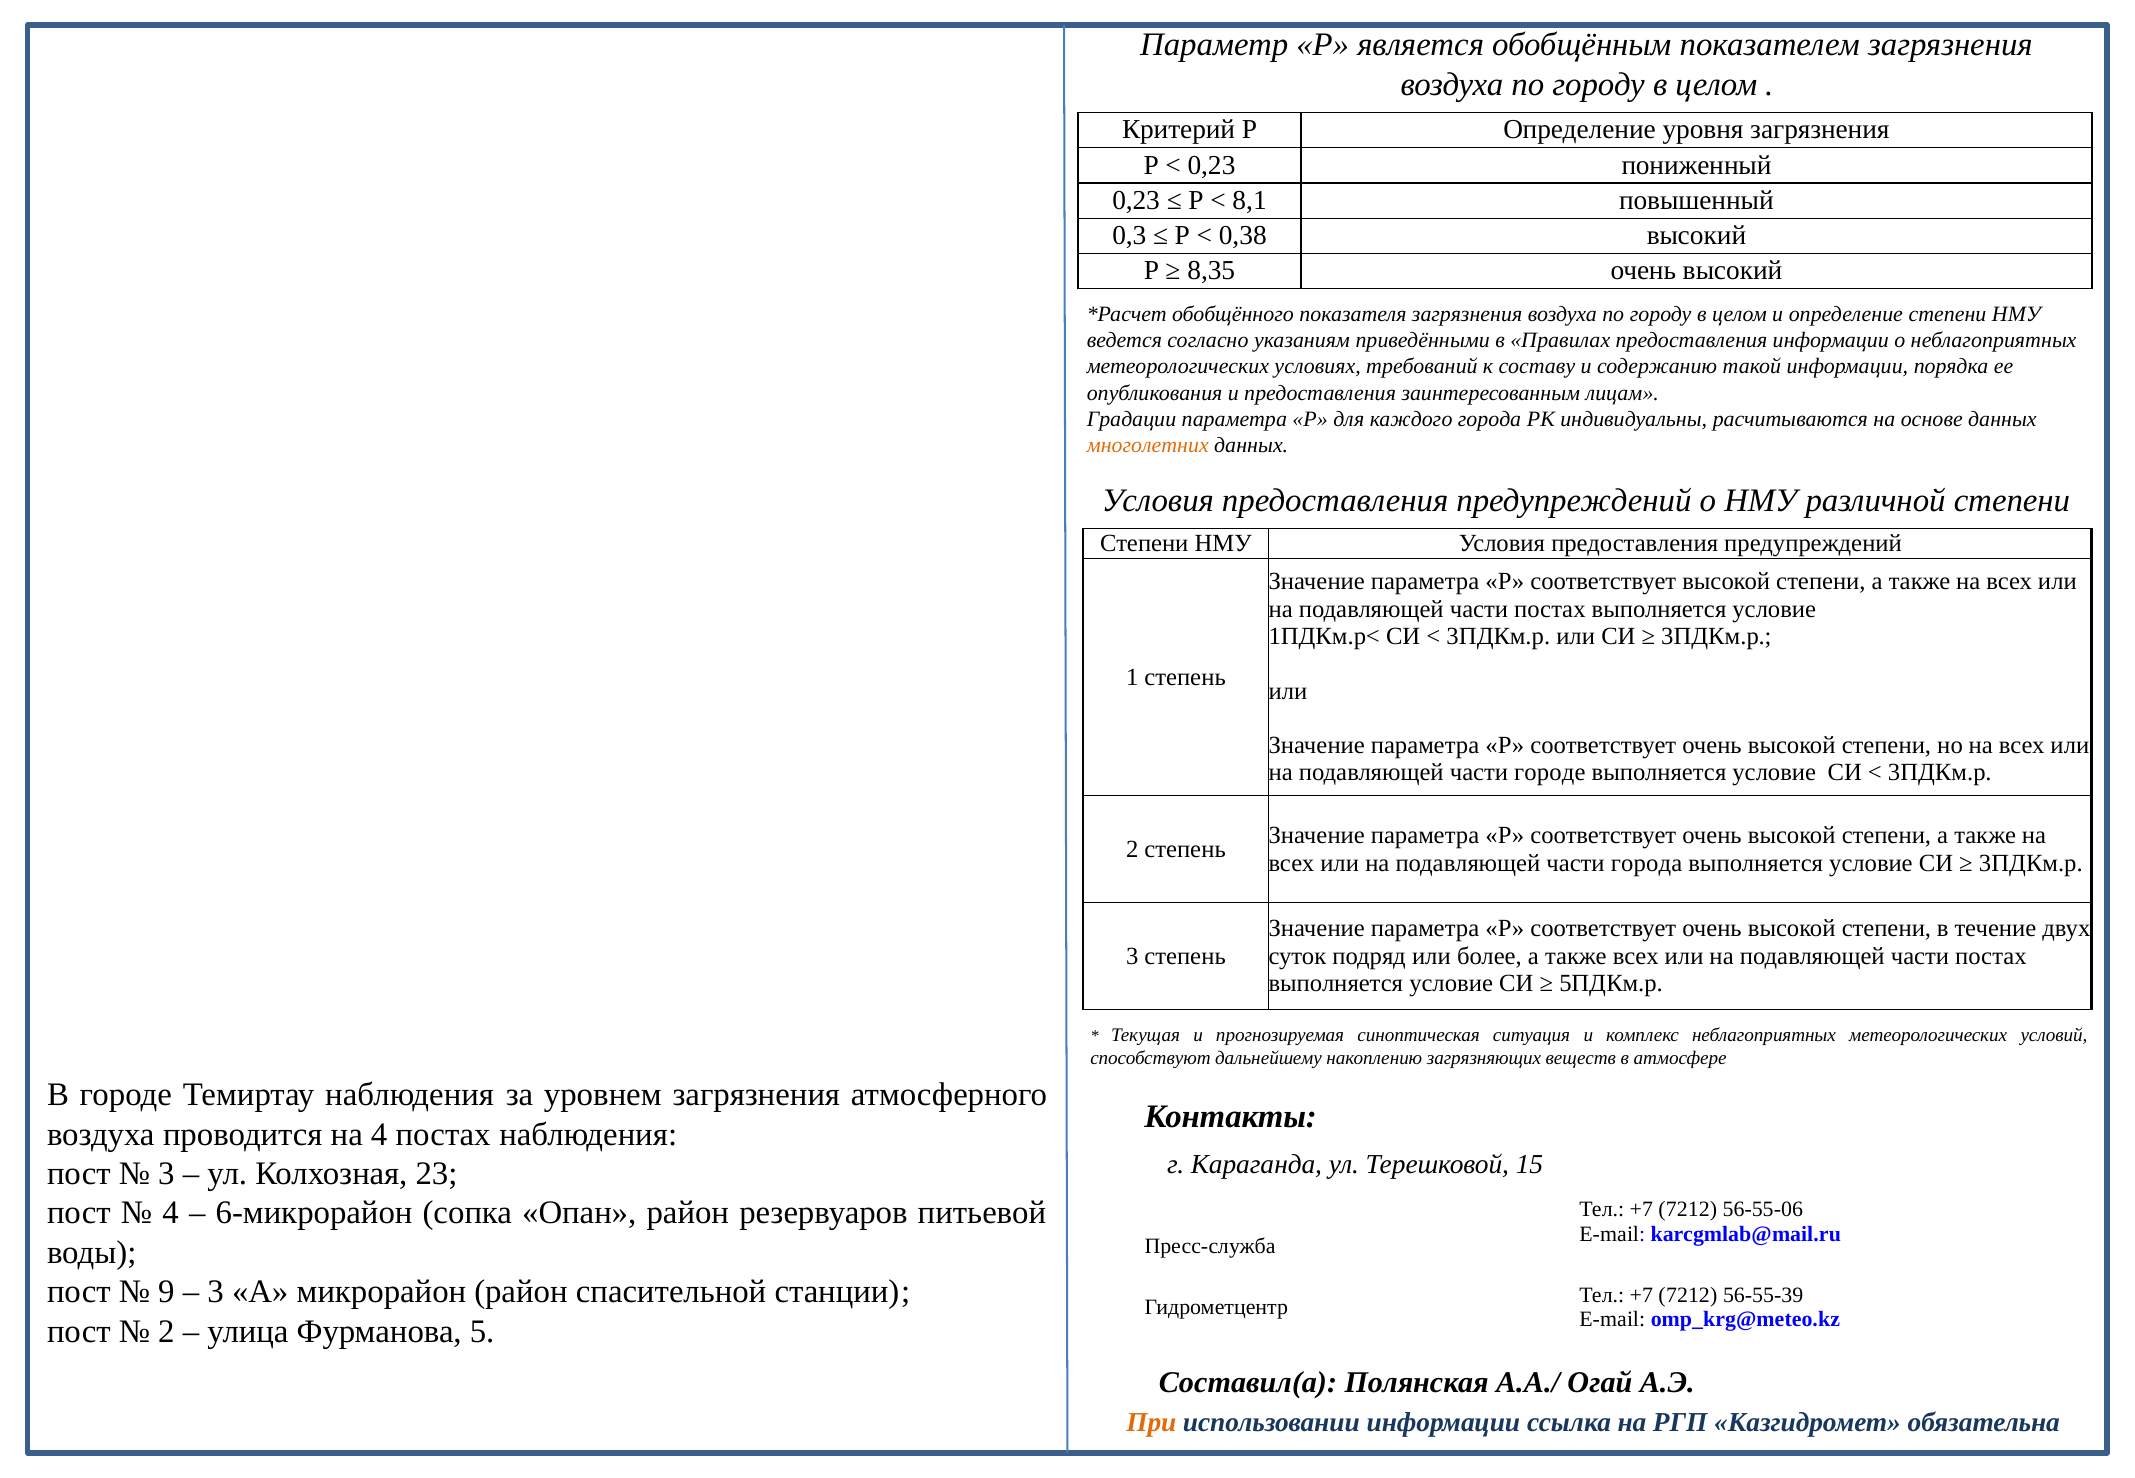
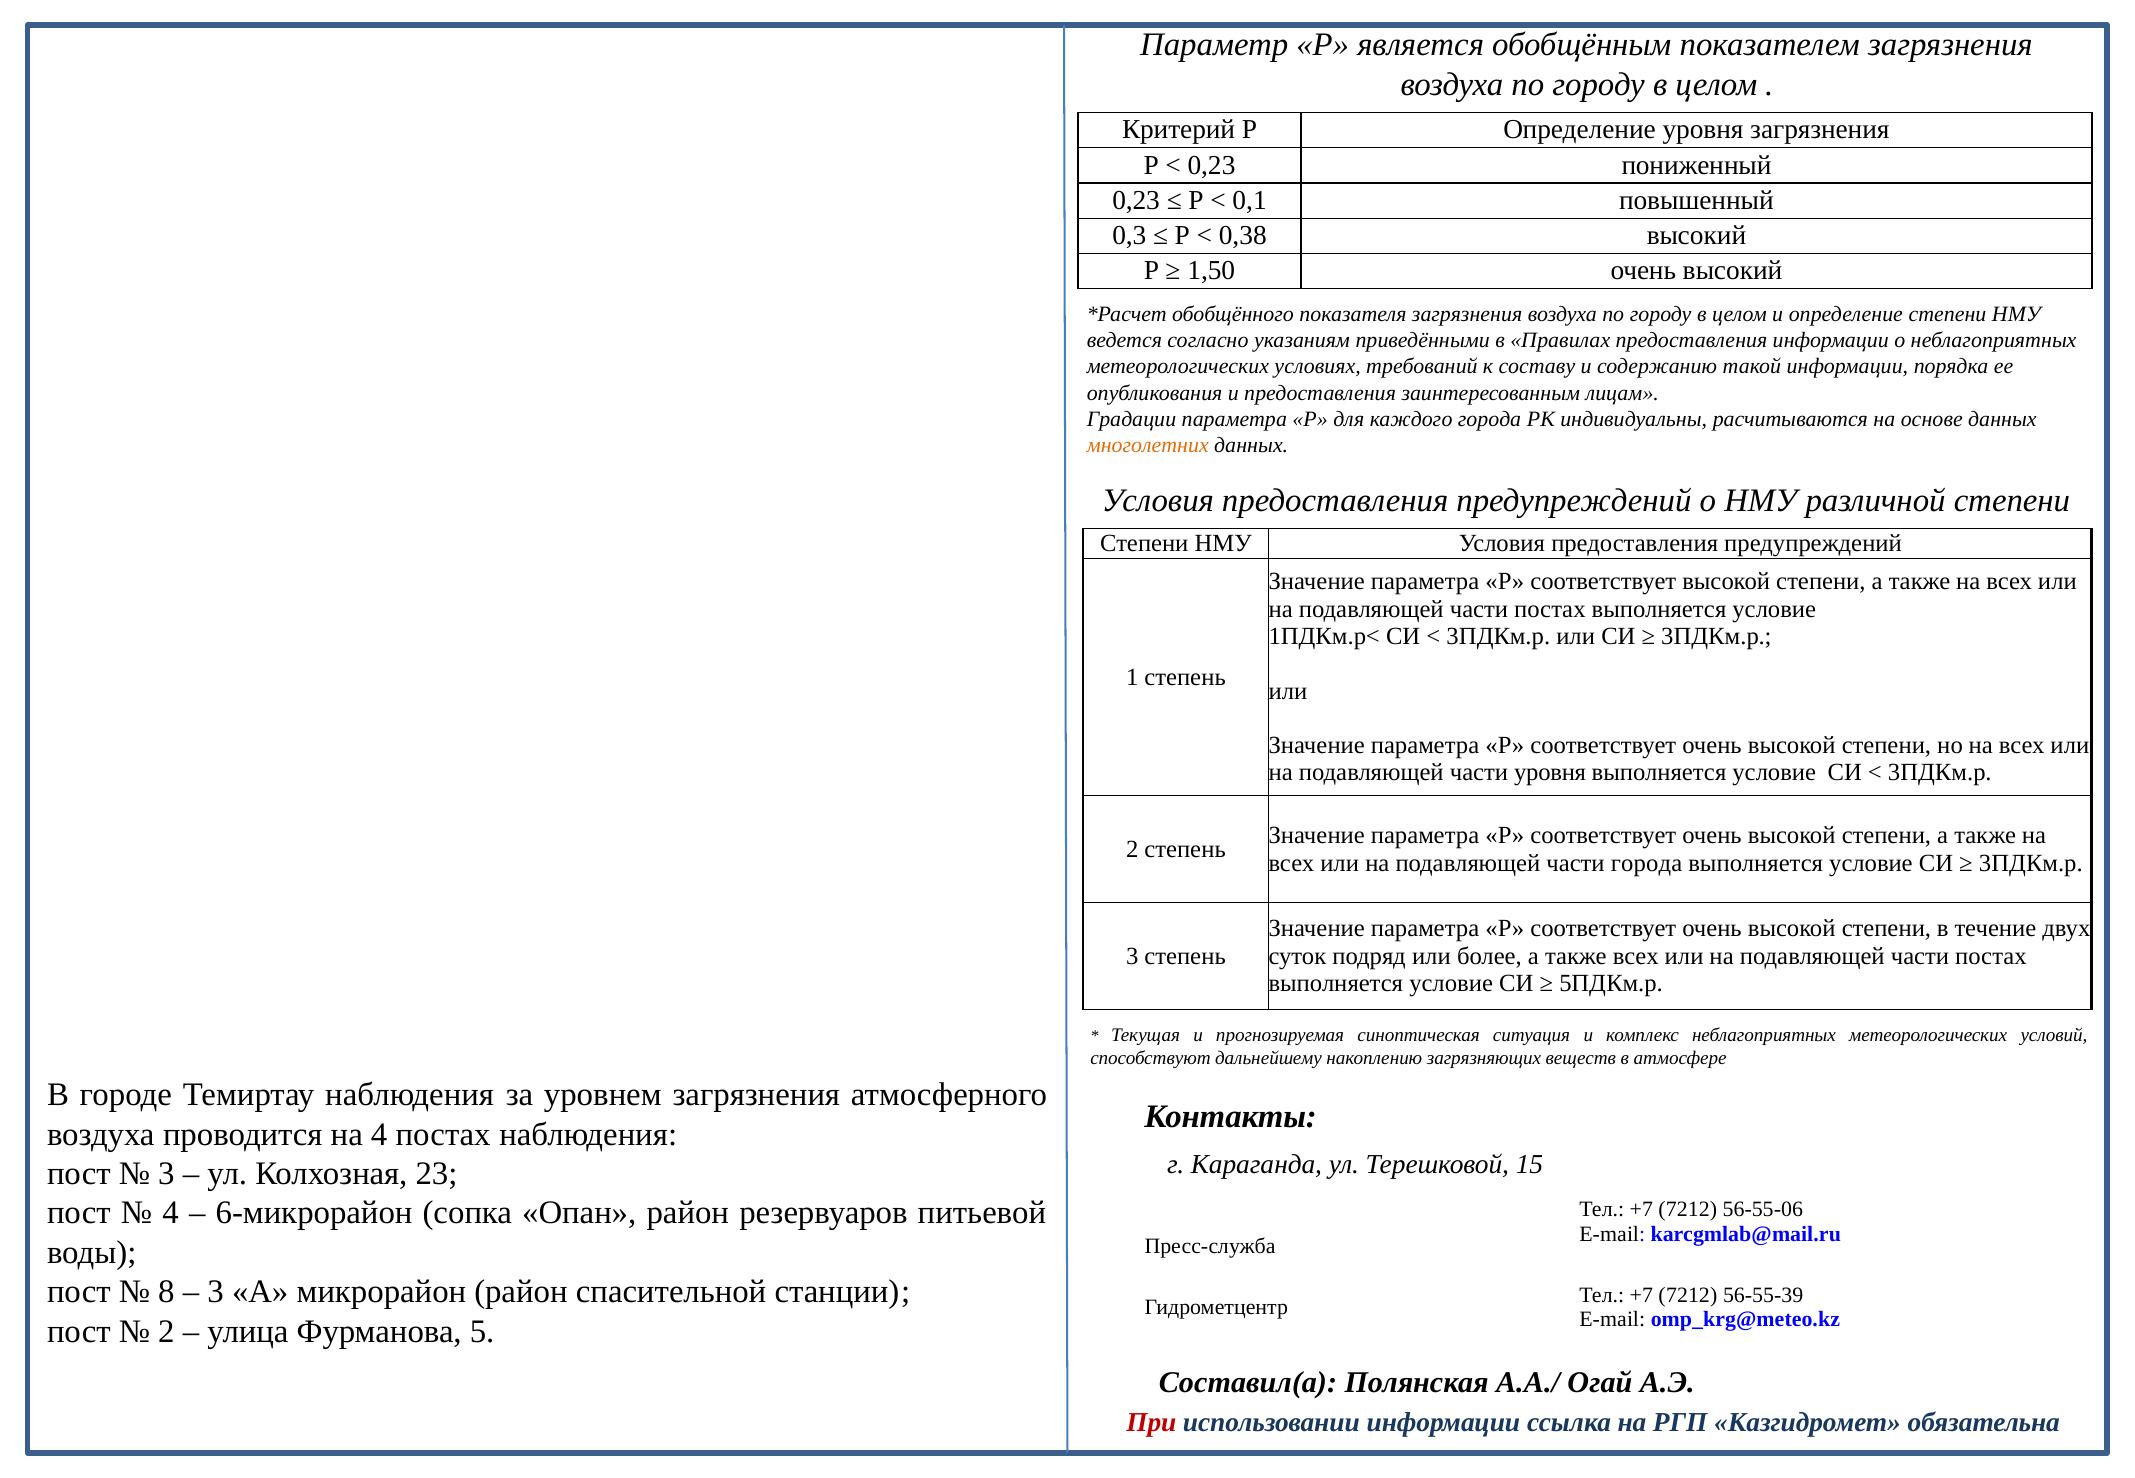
8,1: 8,1 -> 0,1 (1250, 200)
8,35: 8,35 -> 1,50 (1211, 271)
части городе: городе -> уровня (1550, 773)
9: 9 -> 8 (166, 1292)
При colour: orange -> red (1151, 1423)
